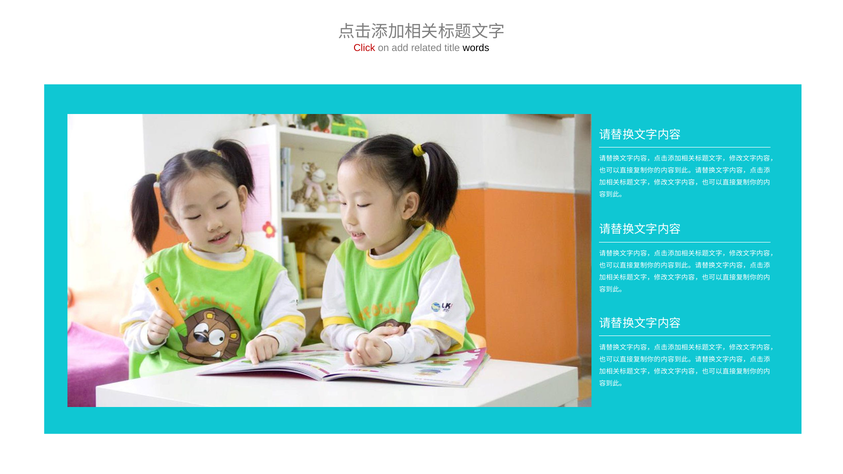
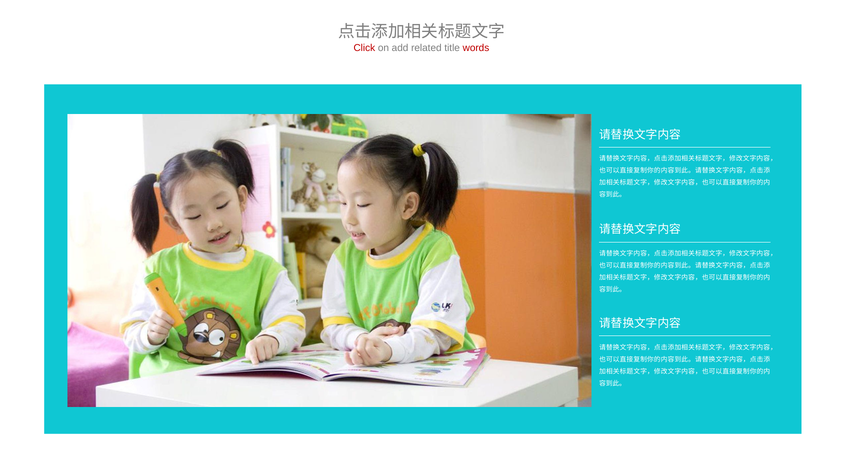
words colour: black -> red (476, 48)
